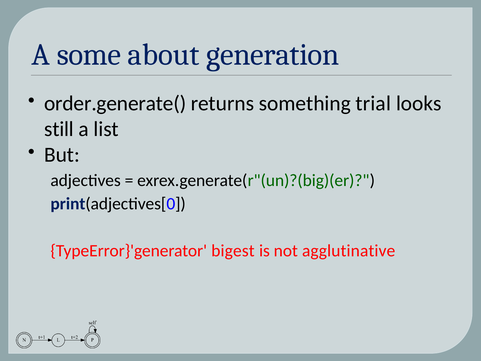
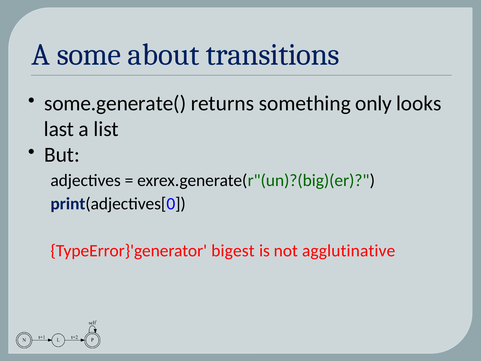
generation: generation -> transitions (273, 55)
order.generate(: order.generate( -> some.generate( (115, 103)
trial: trial -> only (373, 103)
still: still -> last (59, 129)
